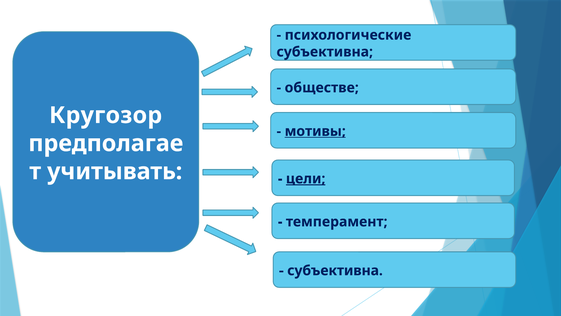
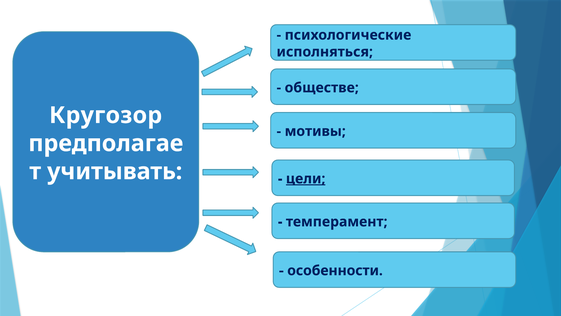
субъективна: субъективна -> исполняться (325, 52)
мотивы underline: present -> none (315, 131)
субъективна: субъективна -> особенности (335, 270)
